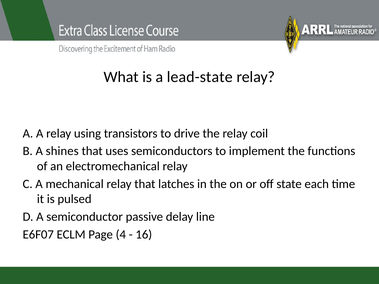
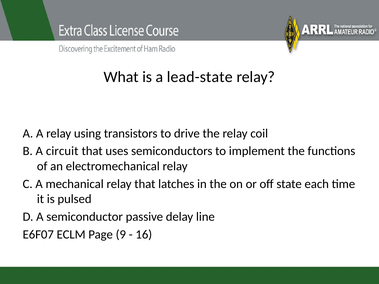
shines: shines -> circuit (62, 151)
4: 4 -> 9 (121, 235)
